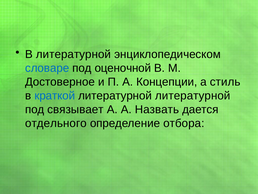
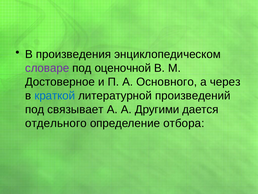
В литературной: литературной -> произведения (74, 54)
словаре colour: blue -> purple (47, 68)
Концепции: Концепции -> Основного (167, 82)
стиль: стиль -> через (225, 82)
литературной литературной: литературной -> произведений (193, 95)
Назвать: Назвать -> Другими (157, 109)
